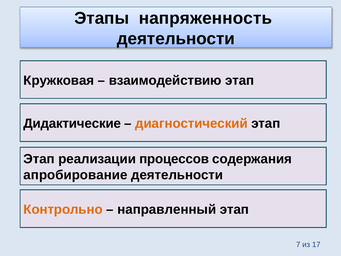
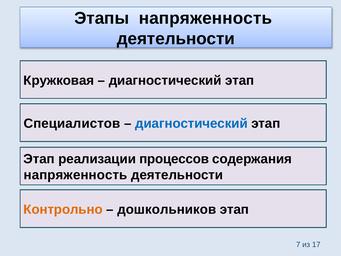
взаимодействию: взаимодействию -> диагностический (165, 80)
Дидактические: Дидактические -> Специалистов (72, 123)
диагностический colour: orange -> blue (191, 123)
апробирование: апробирование -> напряженность (75, 175)
направленный: направленный -> дошкольников (167, 209)
